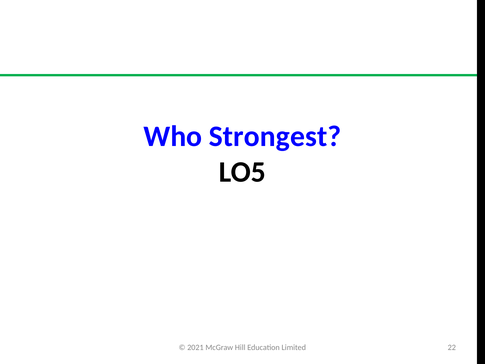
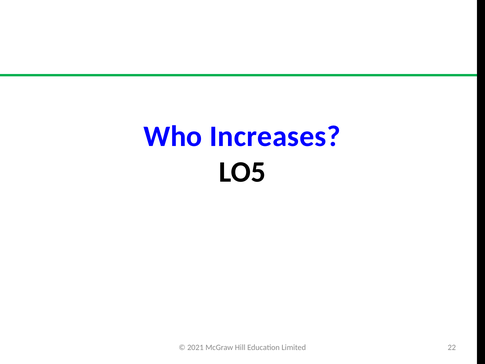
Strongest: Strongest -> Increases (275, 136)
